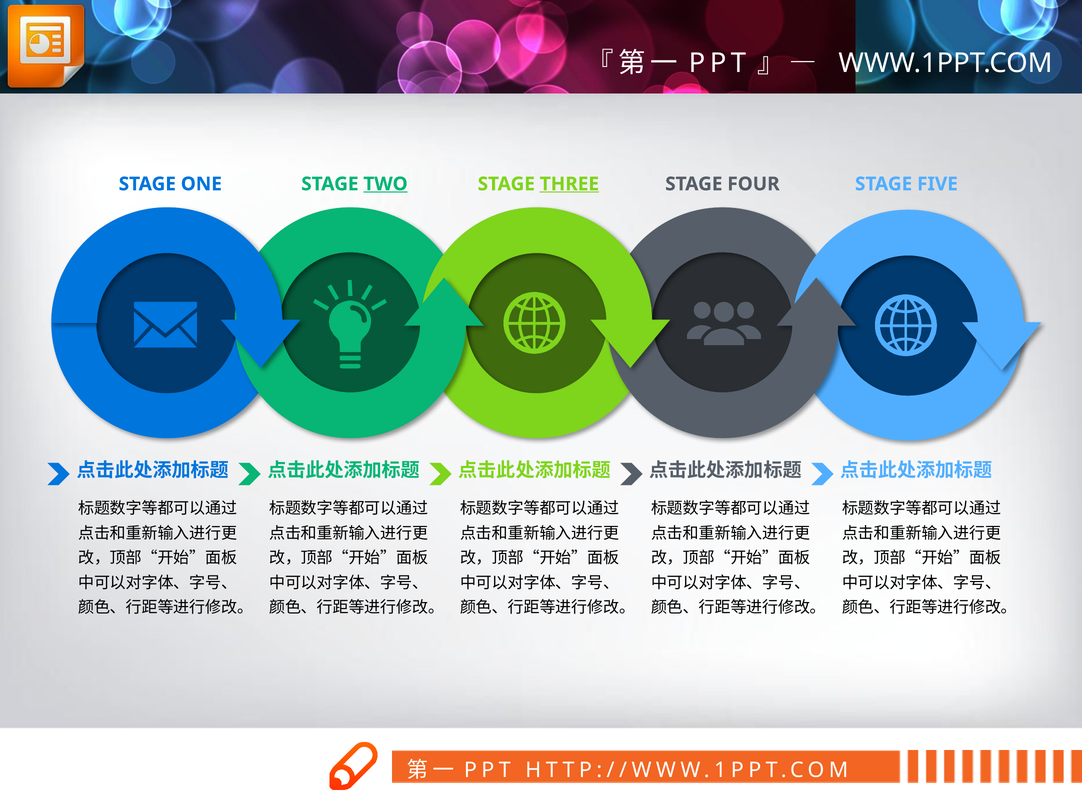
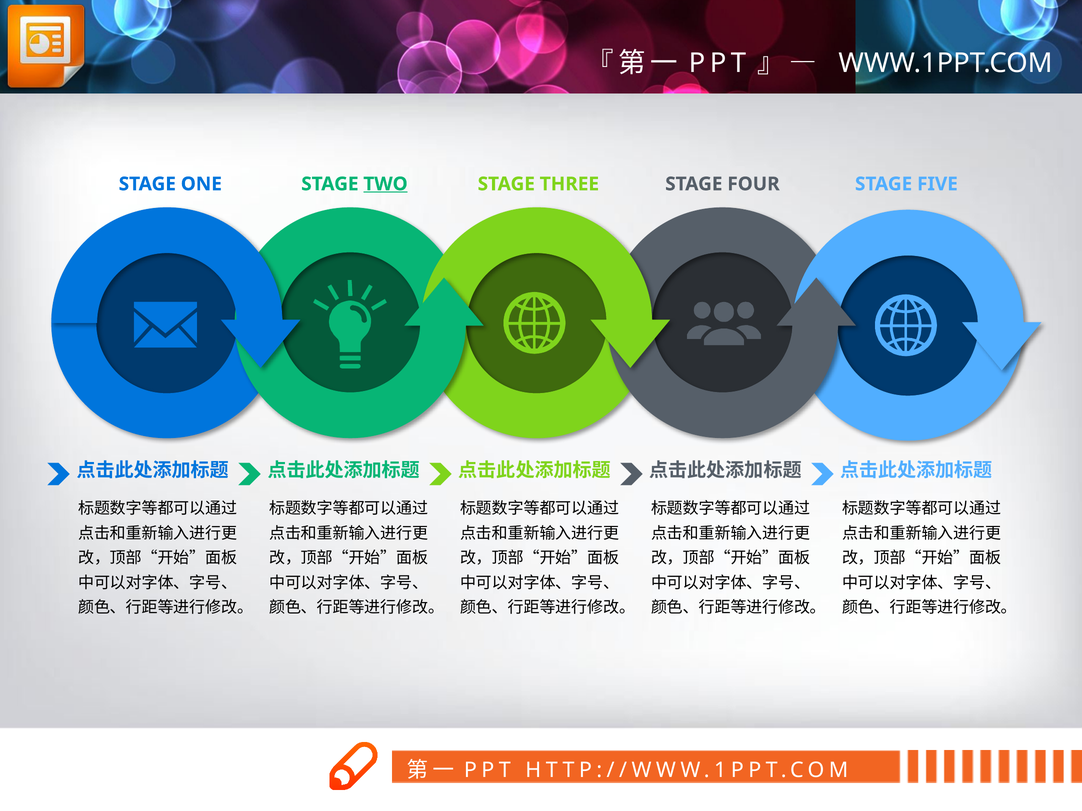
THREE underline: present -> none (569, 184)
